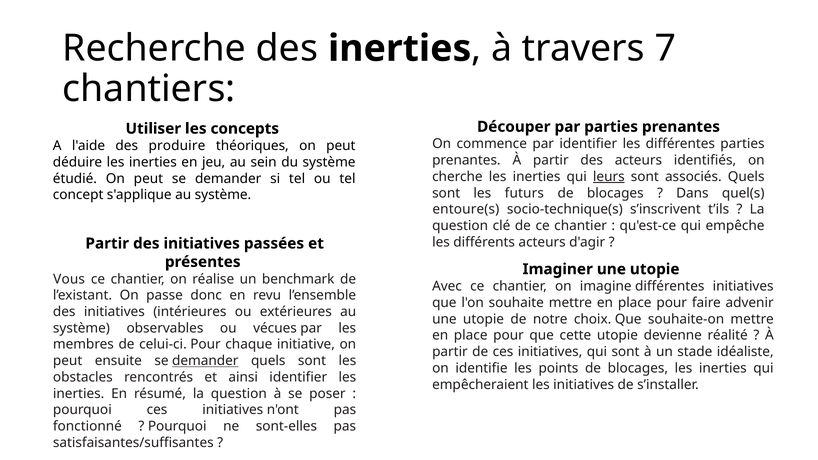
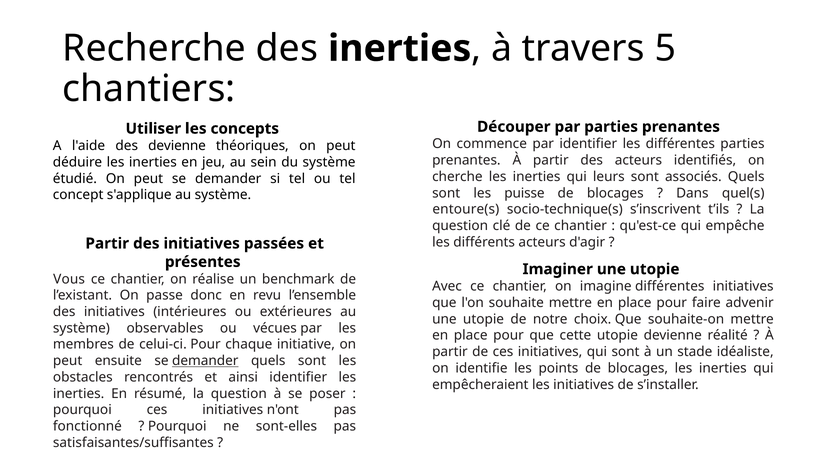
7: 7 -> 5 (665, 48)
des produire: produire -> devienne (177, 146)
leurs underline: present -> none (609, 177)
futurs: futurs -> puisse (524, 193)
